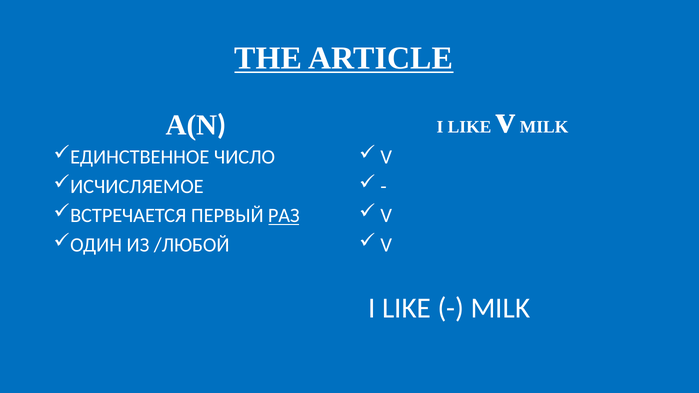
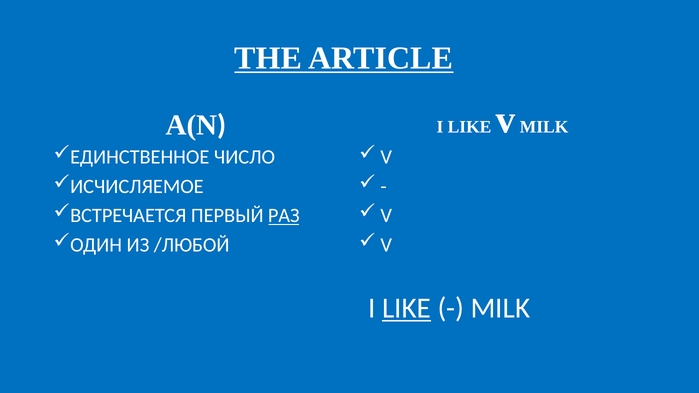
LIKE underline: none -> present (407, 308)
